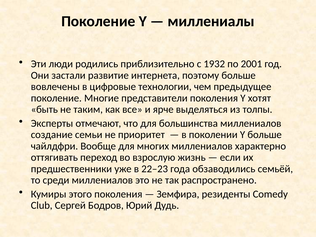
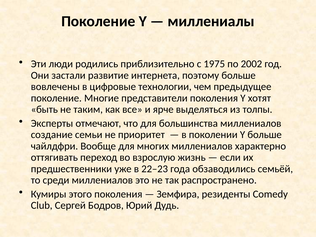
1932: 1932 -> 1975 (214, 64)
2001: 2001 -> 2002 (251, 64)
